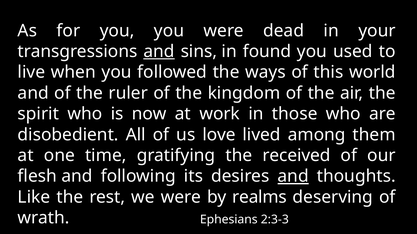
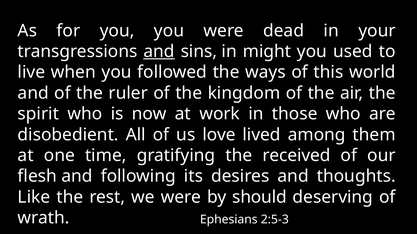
found: found -> might (267, 52)
and underline: present -> none (293, 177)
realms: realms -> should (260, 197)
2:3-3: 2:3-3 -> 2:5-3 (275, 220)
